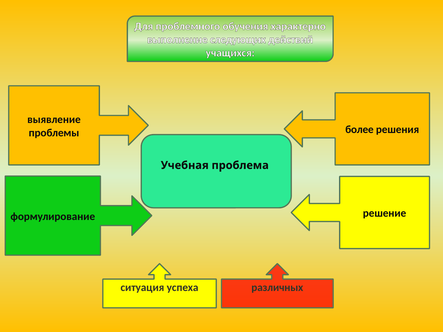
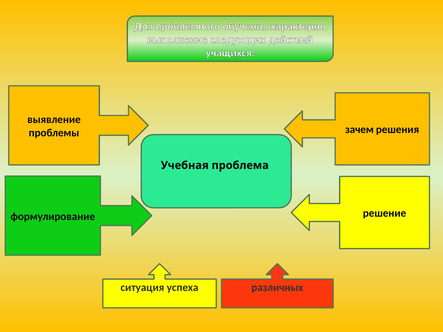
более: более -> зачем (359, 130)
